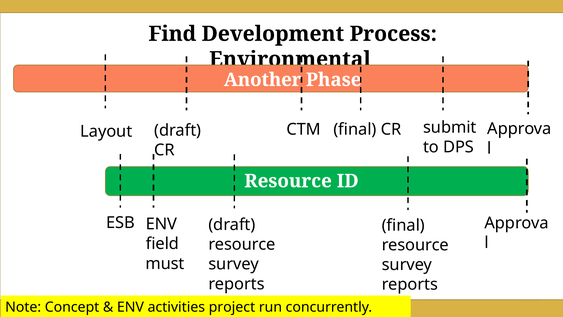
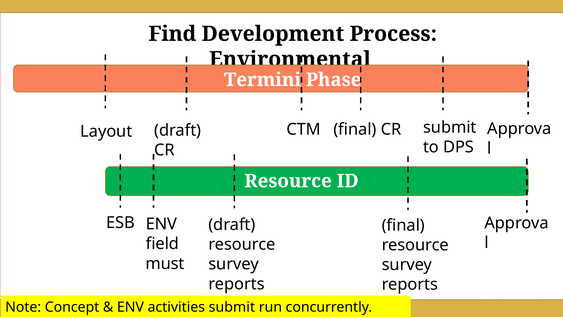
Another: Another -> Termini (263, 80)
activities project: project -> submit (232, 307)
